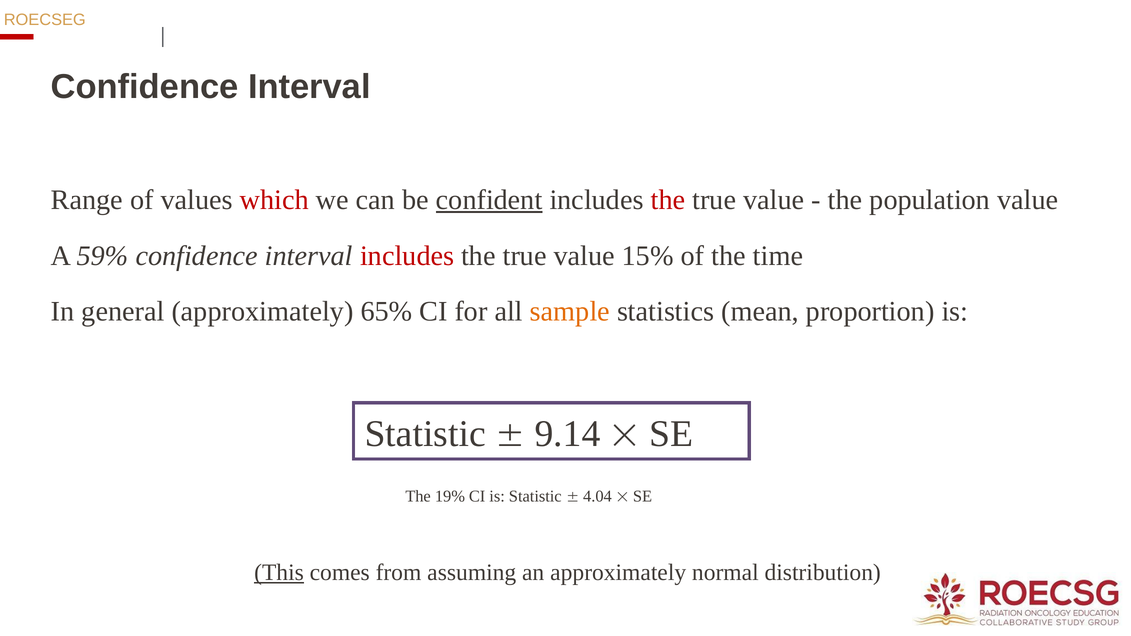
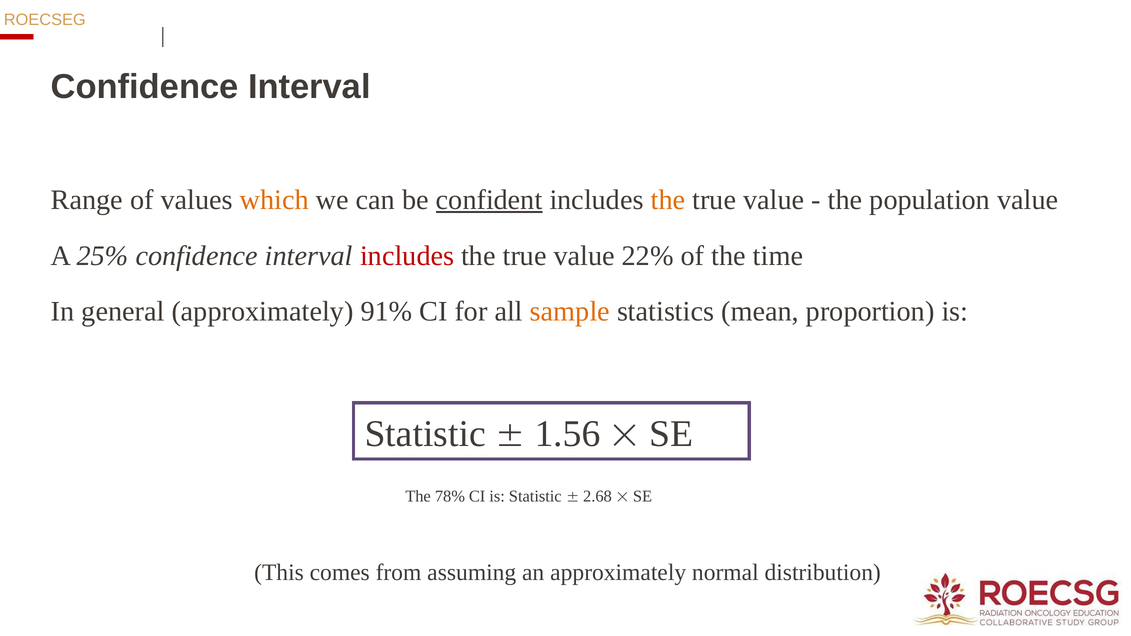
which colour: red -> orange (274, 200)
the colour: red -> orange (668, 200)
59%: 59% -> 25% (103, 256)
15%: 15% -> 22% (648, 256)
65%: 65% -> 91% (386, 312)
9.14: 9.14 -> 1.56 (568, 434)
19%: 19% -> 78% (450, 496)
4.04: 4.04 -> 2.68 (597, 496)
This underline: present -> none (279, 573)
